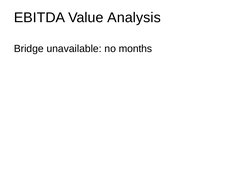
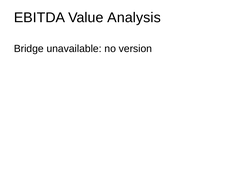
months: months -> version (135, 49)
